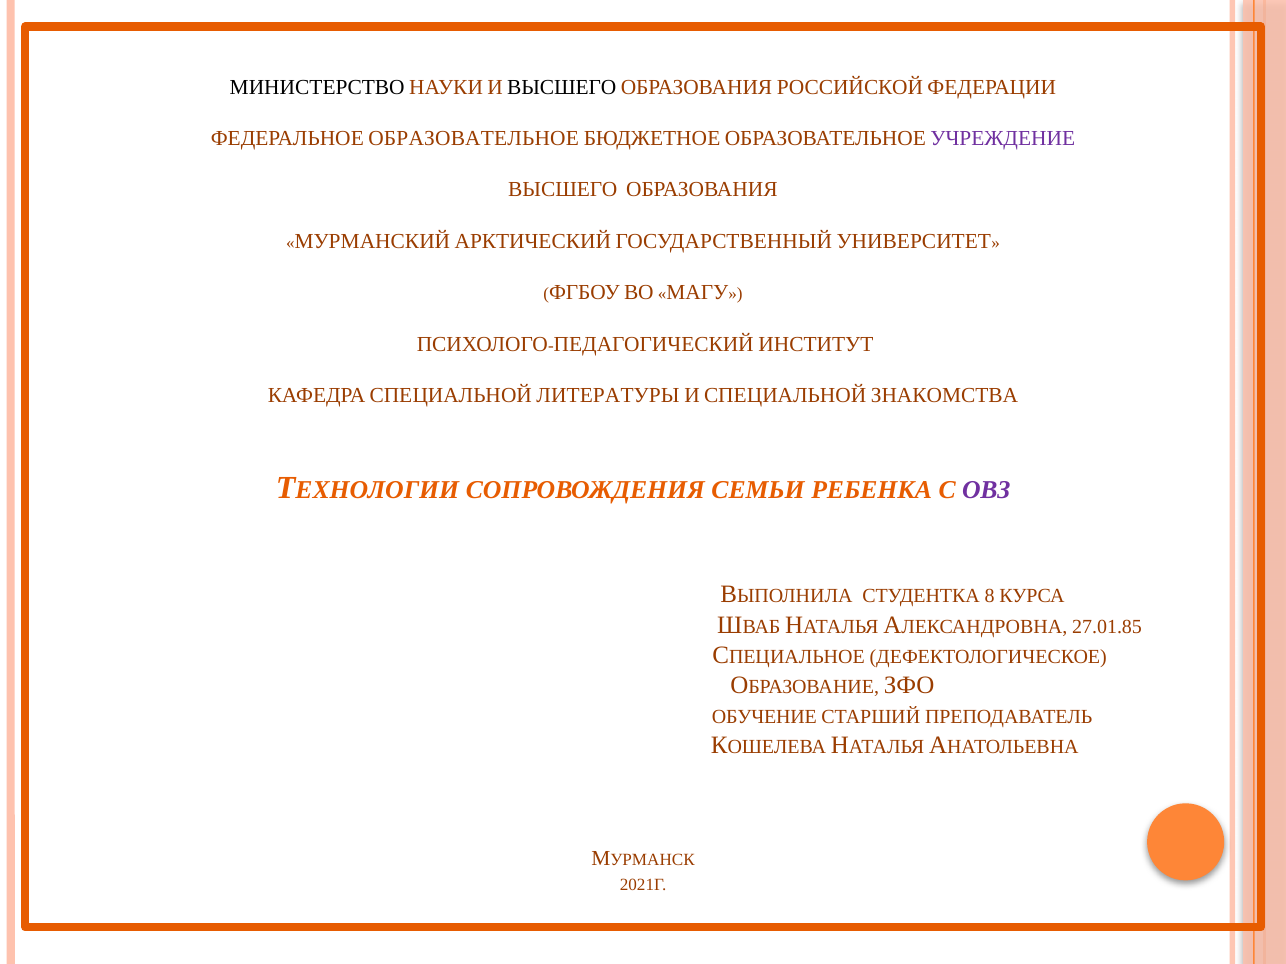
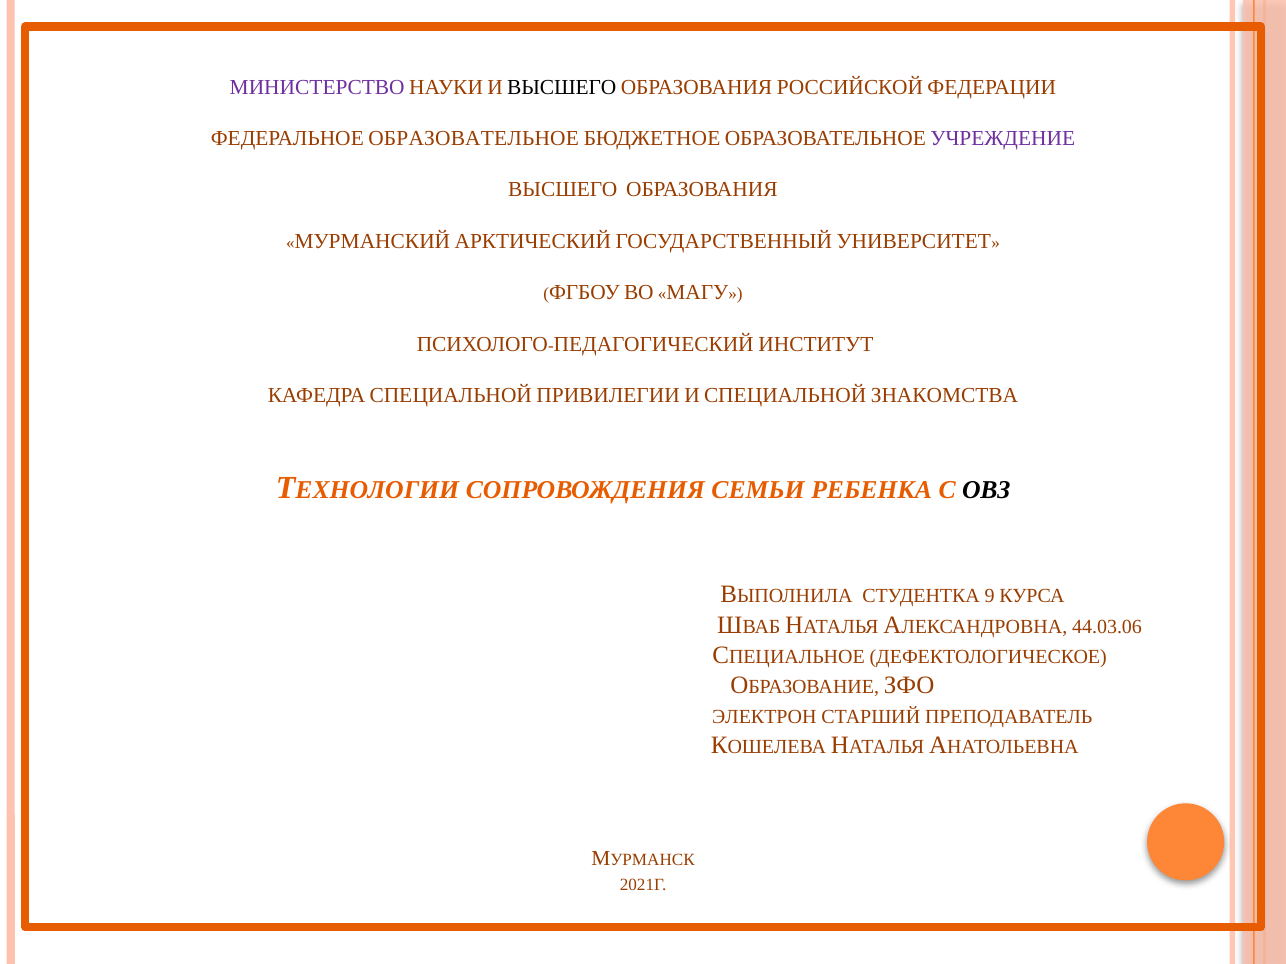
МИНИСТЕРСТВО colour: black -> purple (317, 87)
ЛИТЕРАТУРЫ: ЛИТЕРАТУРЫ -> ПРИВИЛЕГИИ (608, 396)
ОВЗ colour: purple -> black (986, 491)
8: 8 -> 9 (990, 596)
27.01.85: 27.01.85 -> 44.03.06 (1107, 627)
ОБУЧЕНИЕ: ОБУЧЕНИЕ -> ЭЛЕКТРОН (764, 717)
